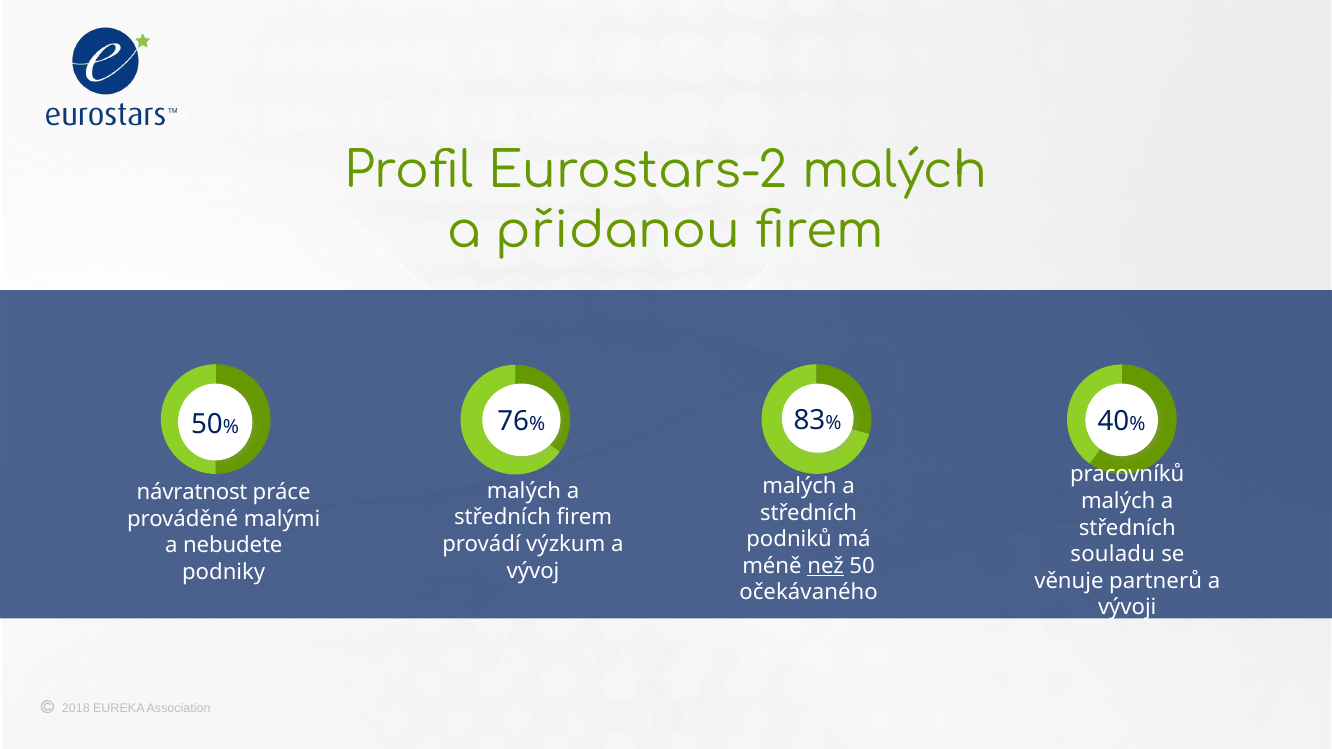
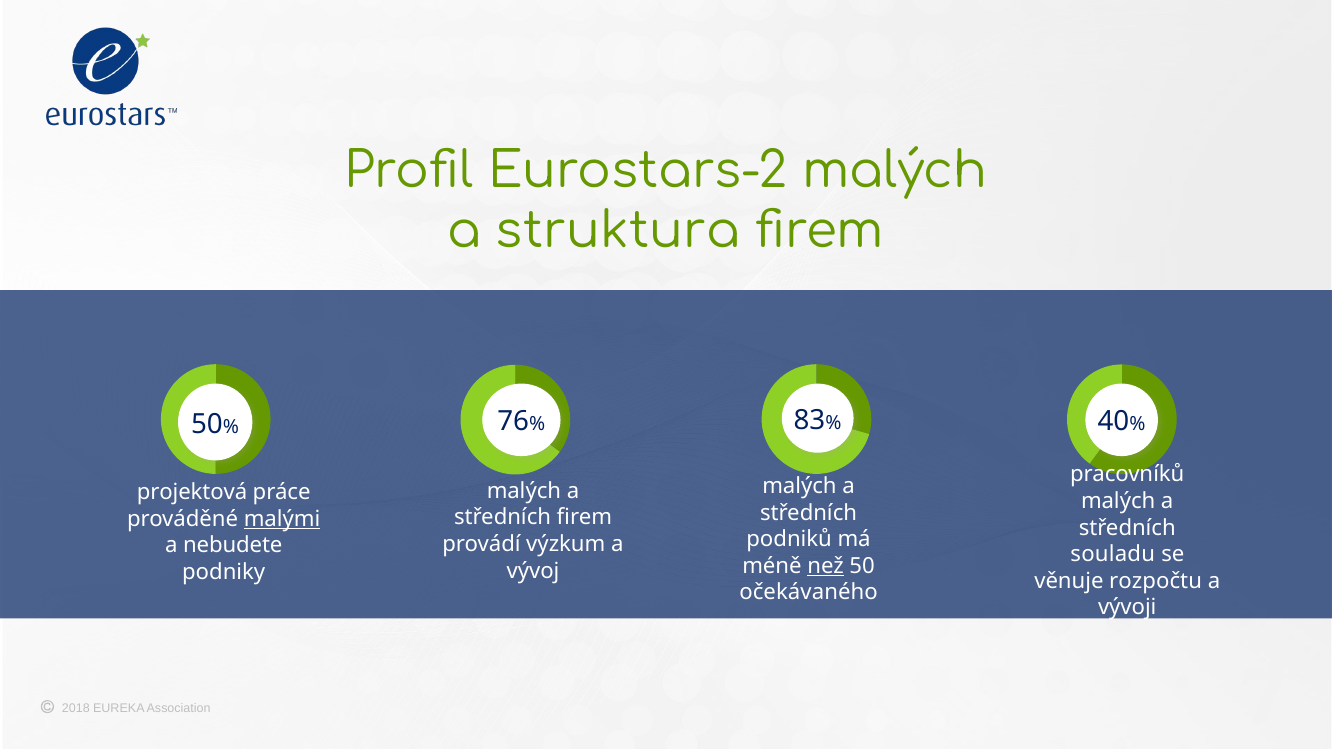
přidanou: přidanou -> struktura (618, 231)
návratnost: návratnost -> projektová (192, 492)
malými underline: none -> present (282, 519)
partnerů: partnerů -> rozpočtu (1156, 581)
